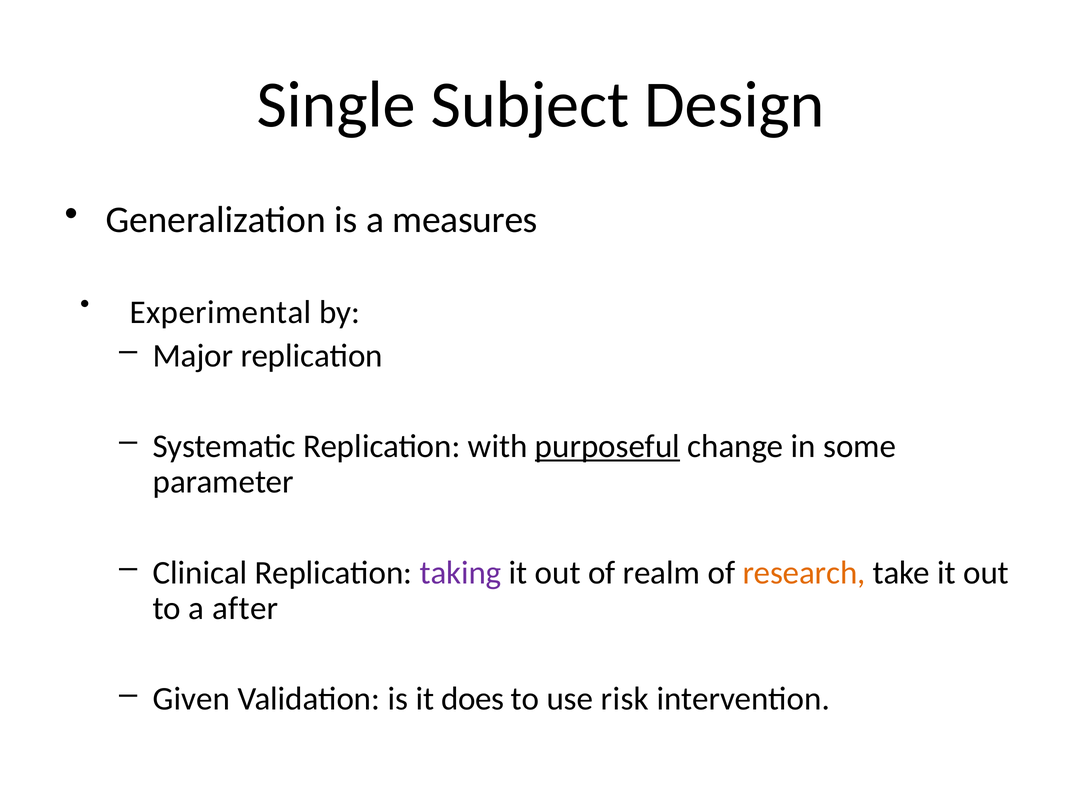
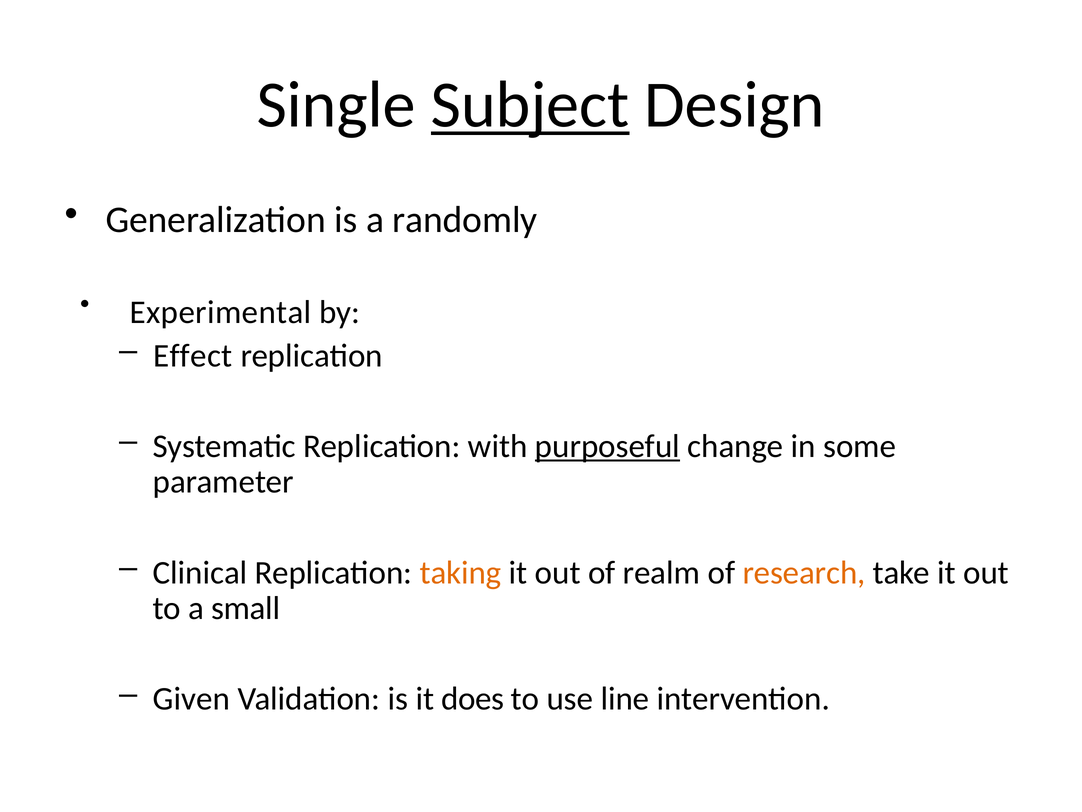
Subject underline: none -> present (530, 105)
measures: measures -> randomly (465, 220)
Major: Major -> Effect (193, 356)
taking colour: purple -> orange (461, 572)
after: after -> small (246, 608)
risk: risk -> line (625, 699)
